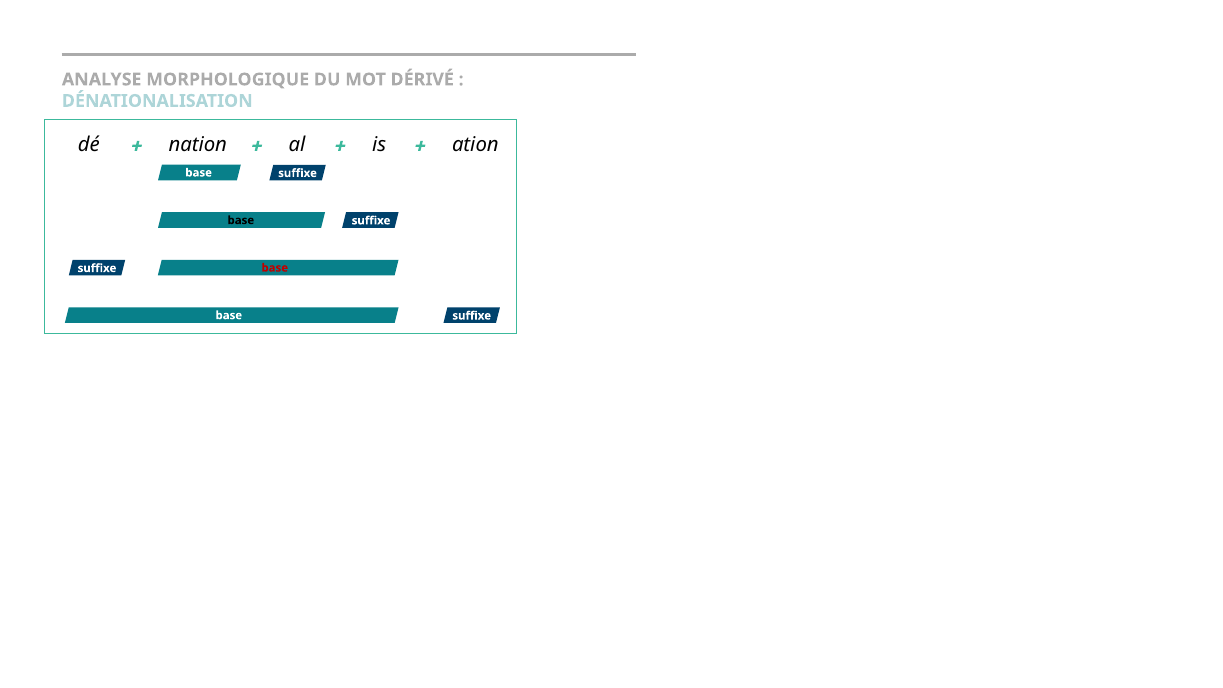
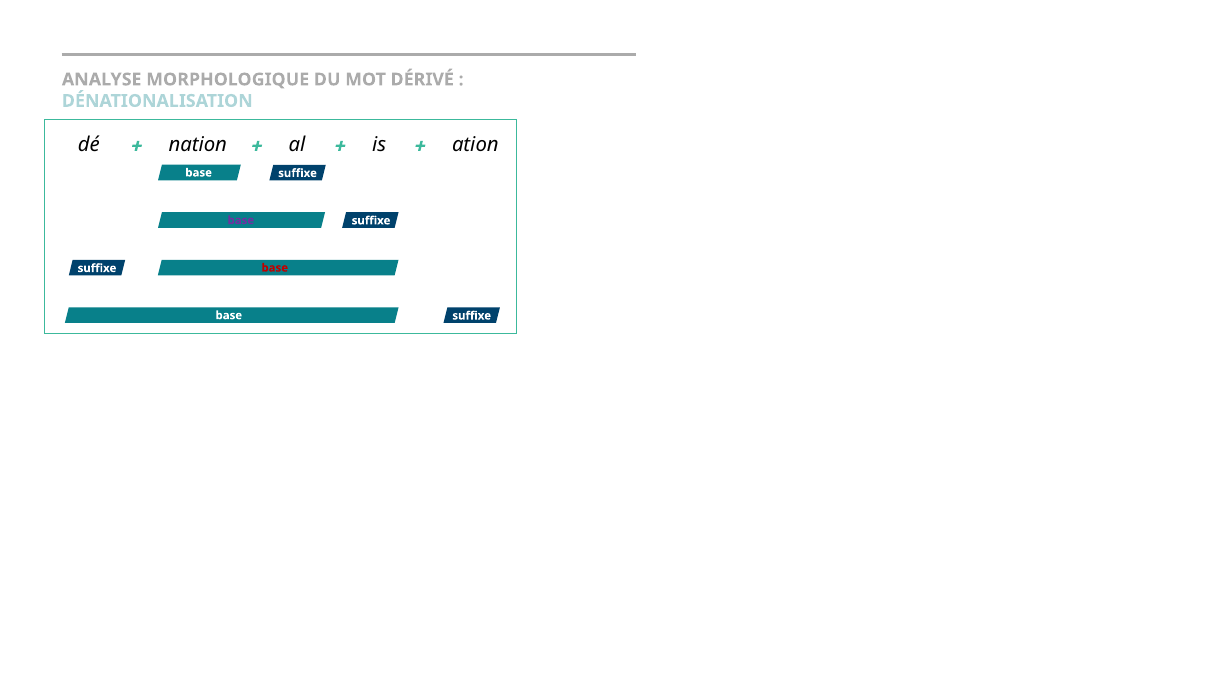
base colour: black -> purple (241, 220)
